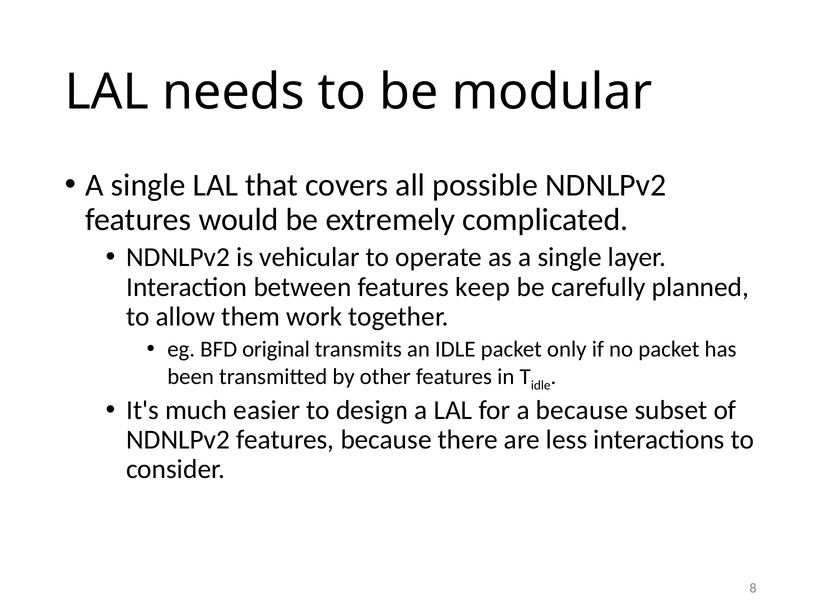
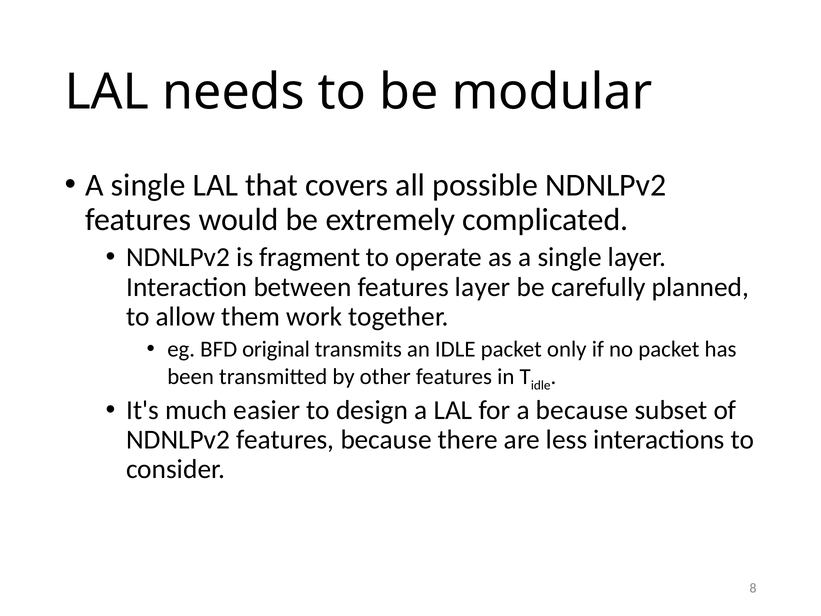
vehicular: vehicular -> fragment (310, 257)
features keep: keep -> layer (483, 287)
